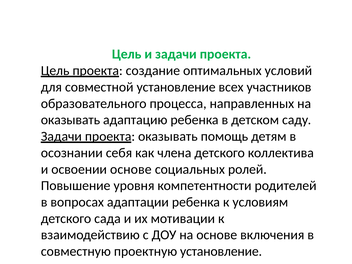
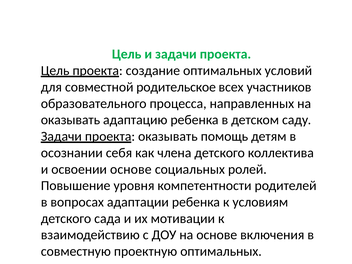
совместной установление: установление -> родительское (176, 87)
проектную установление: установление -> оптимальных (221, 251)
